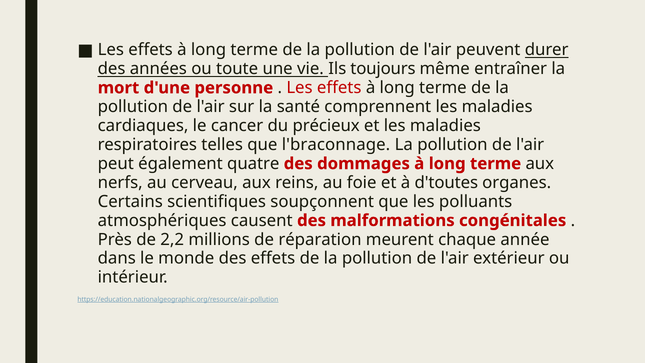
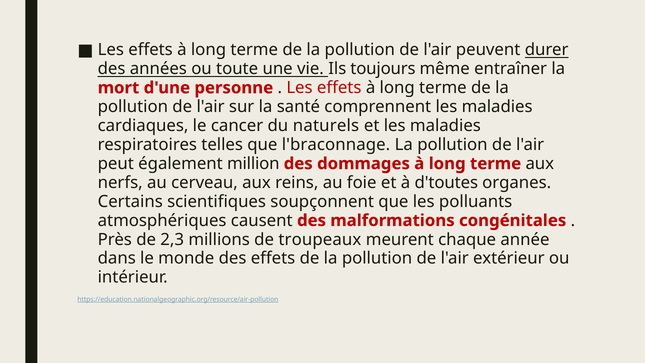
précieux: précieux -> naturels (326, 126)
quatre: quatre -> million (253, 164)
2,2: 2,2 -> 2,3 (172, 239)
réparation: réparation -> troupeaux (320, 239)
